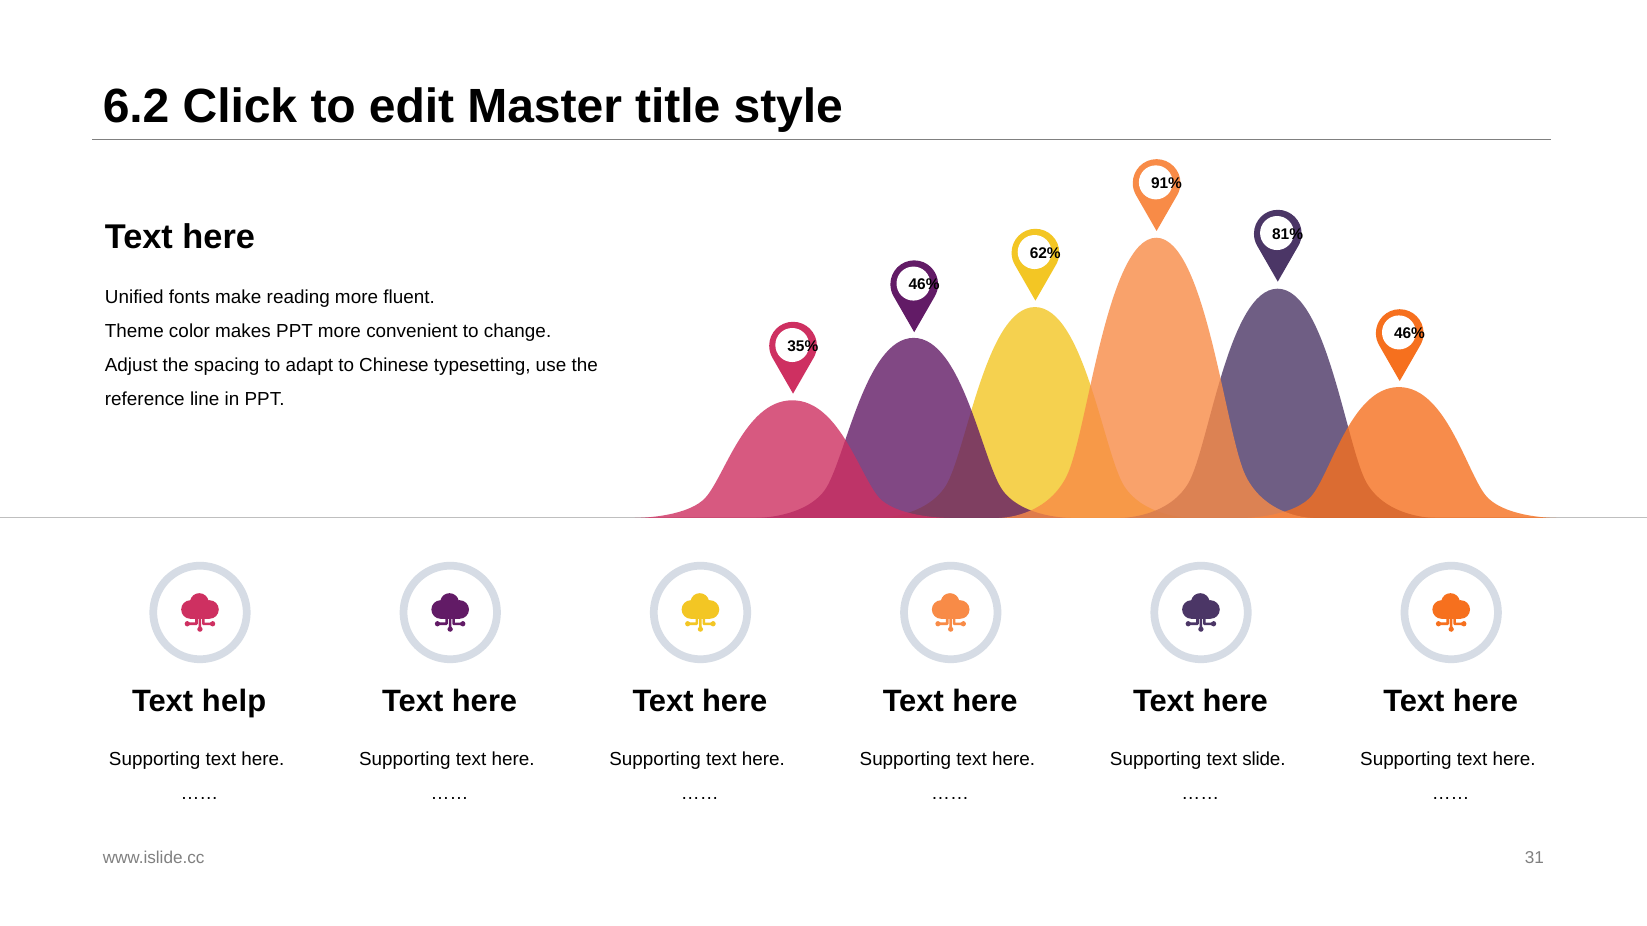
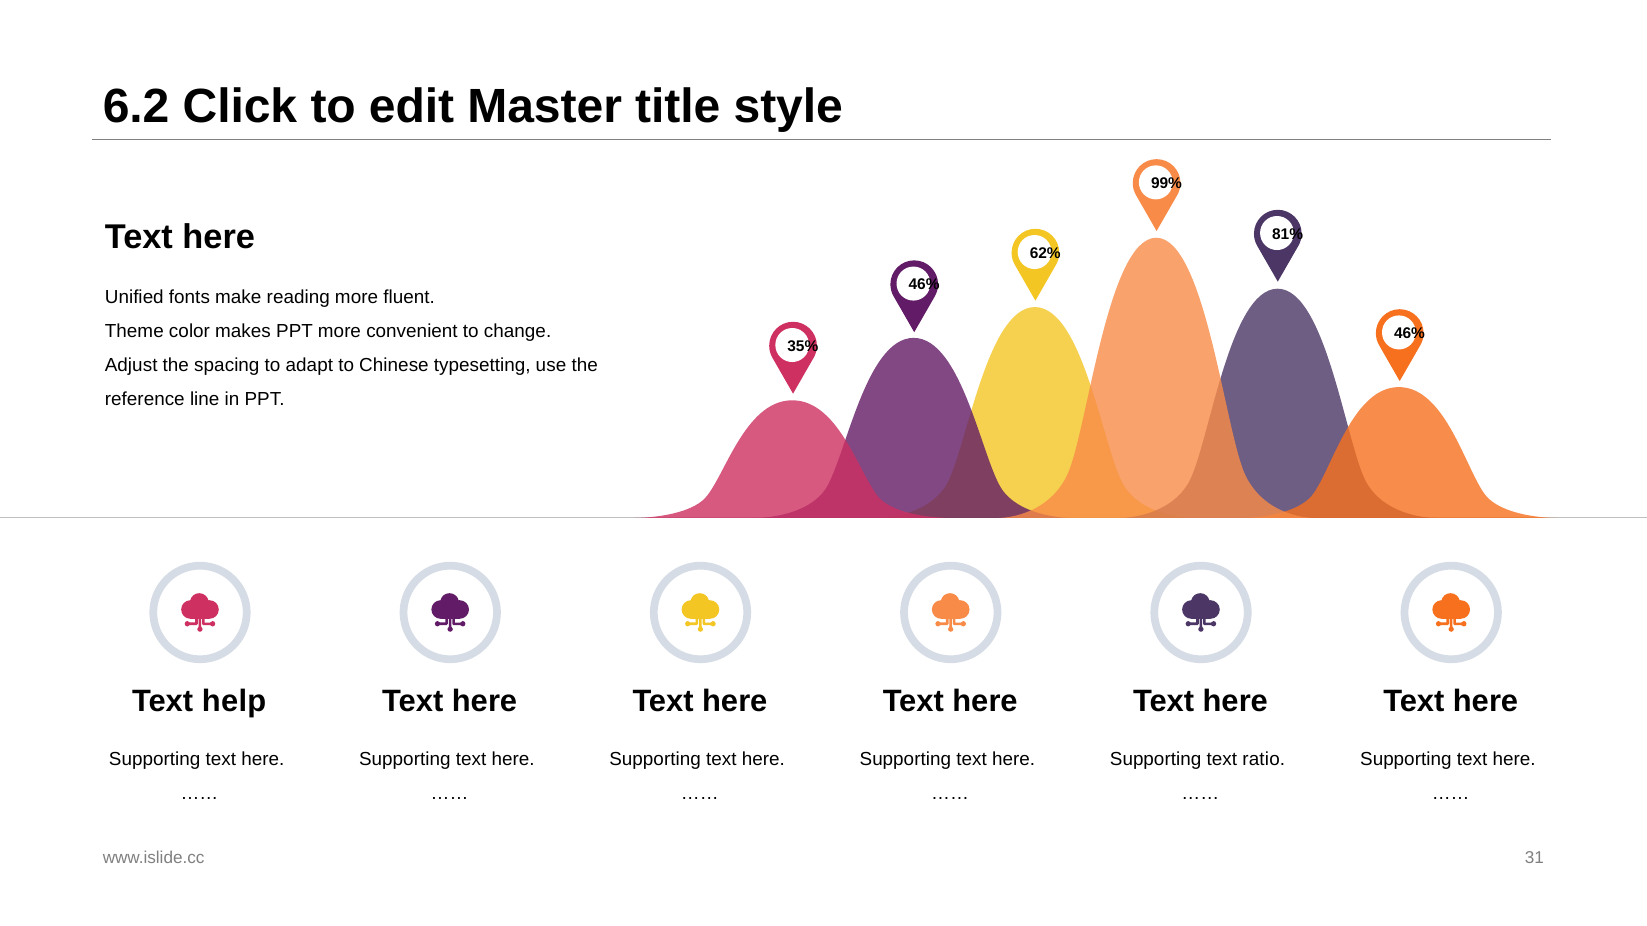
91%: 91% -> 99% (1166, 184)
slide: slide -> ratio (1264, 760)
